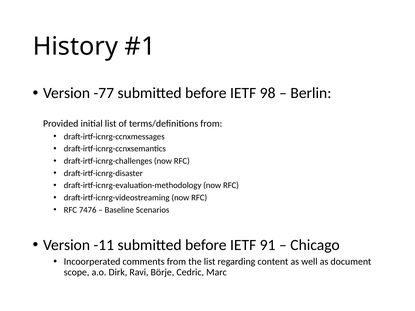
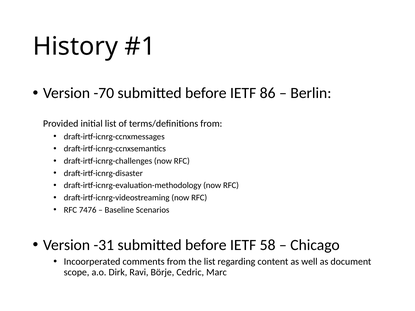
-77: -77 -> -70 (104, 93)
98: 98 -> 86 (268, 93)
-11: -11 -> -31 (104, 245)
91: 91 -> 58 (268, 245)
